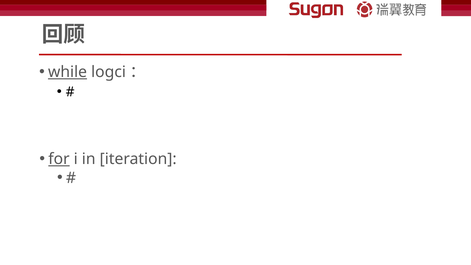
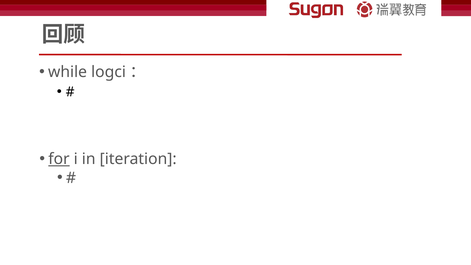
while underline: present -> none (68, 72)
